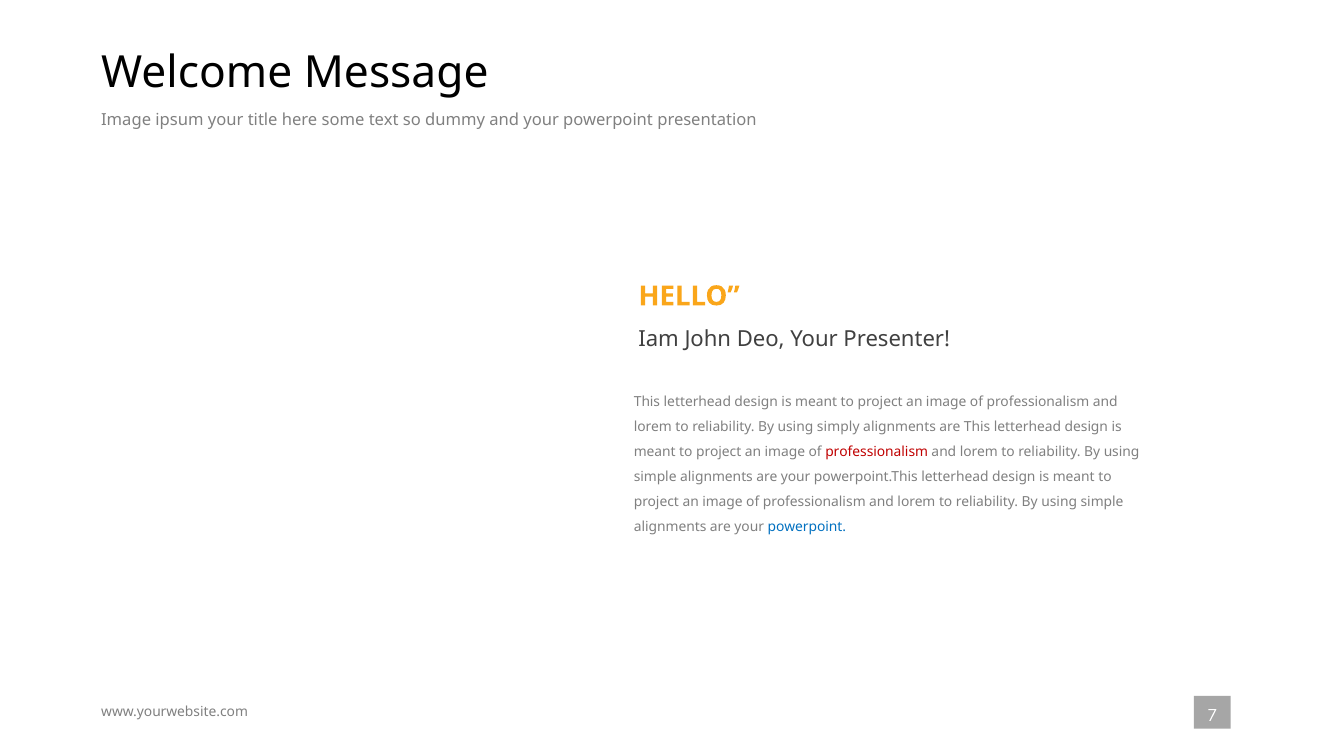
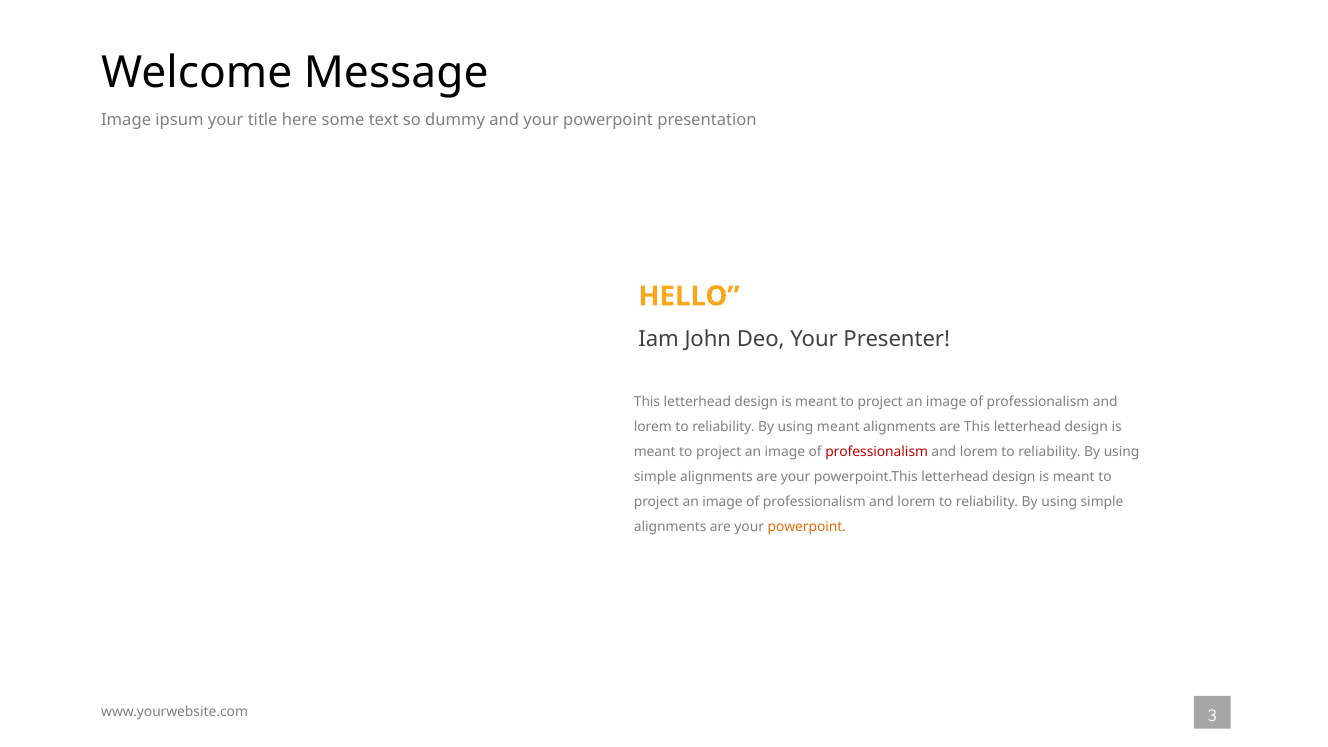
using simply: simply -> meant (838, 427)
powerpoint colour: blue -> orange (807, 527)
7: 7 -> 3 (1212, 713)
